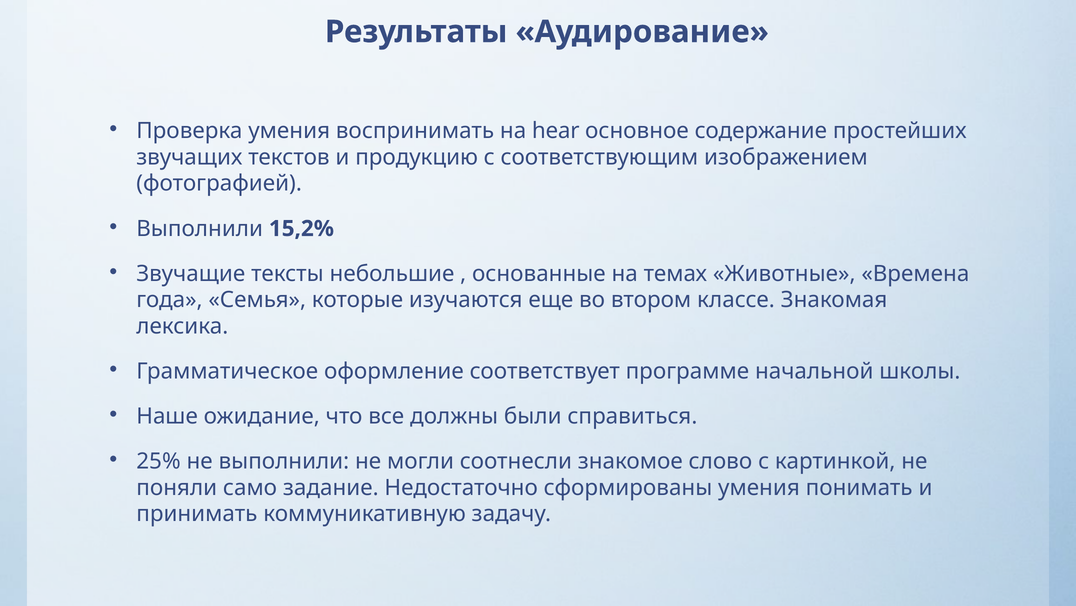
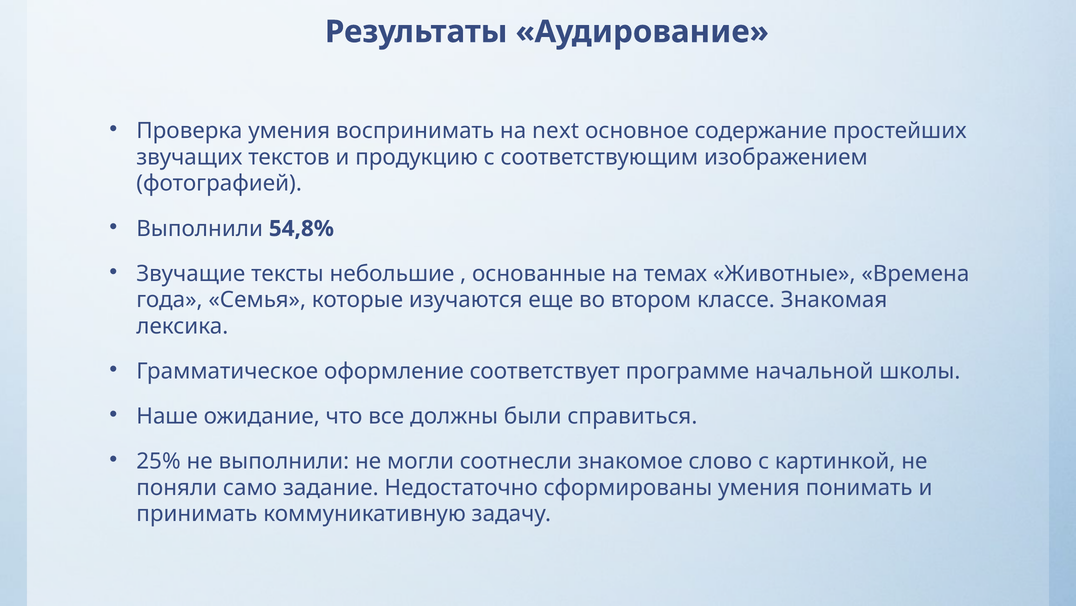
hear: hear -> next (556, 131)
15,2%: 15,2% -> 54,8% (301, 228)
